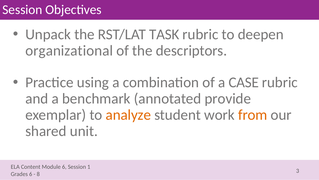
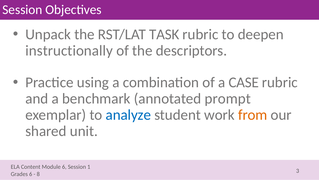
organizational: organizational -> instructionally (69, 50)
provide: provide -> prompt (228, 98)
analyze colour: orange -> blue (128, 115)
